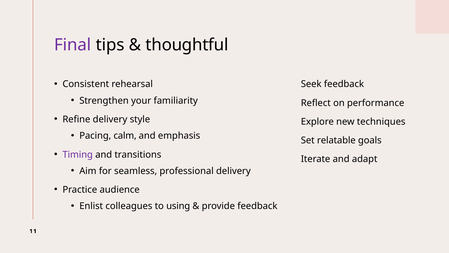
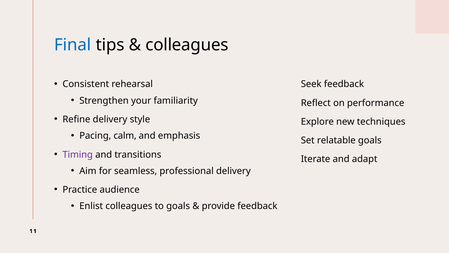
Final colour: purple -> blue (73, 45)
thoughtful: thoughtful -> colleagues (187, 45)
to using: using -> goals (178, 206)
